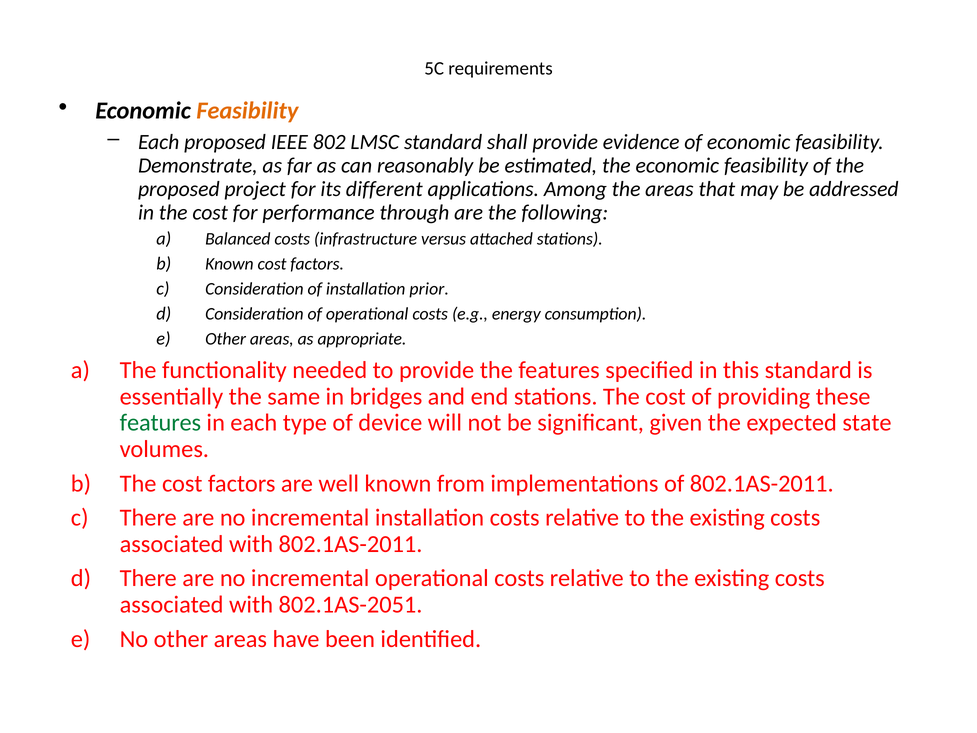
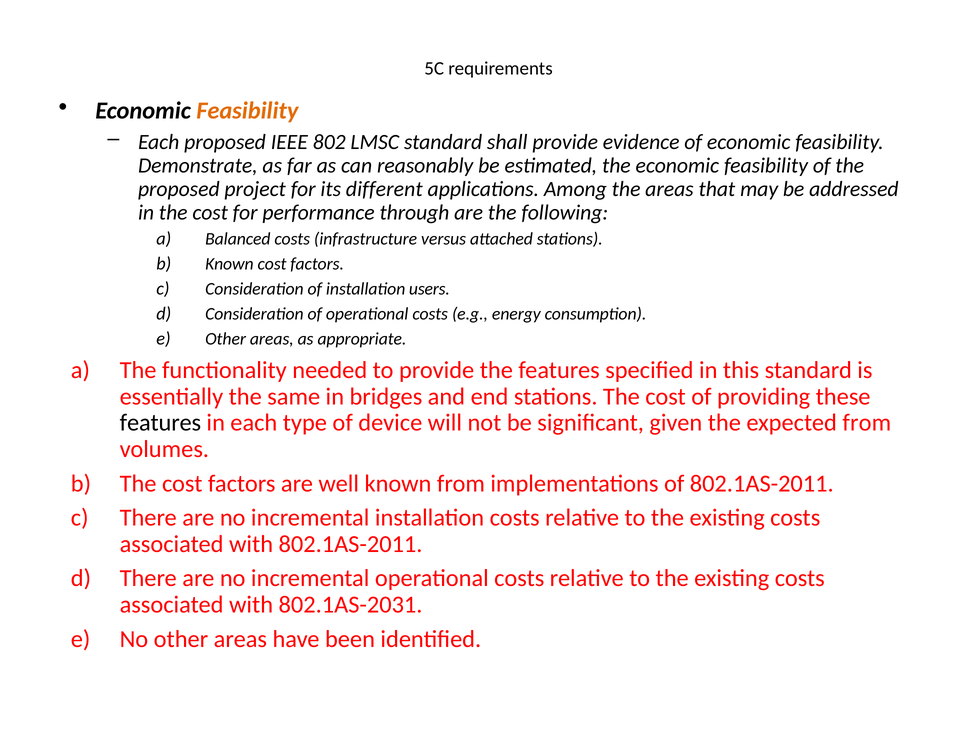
prior: prior -> users (429, 289)
features colour: green -> black (160, 423)
expected state: state -> from (867, 423)
802.1AS-2051: 802.1AS-2051 -> 802.1AS-2031 (351, 605)
